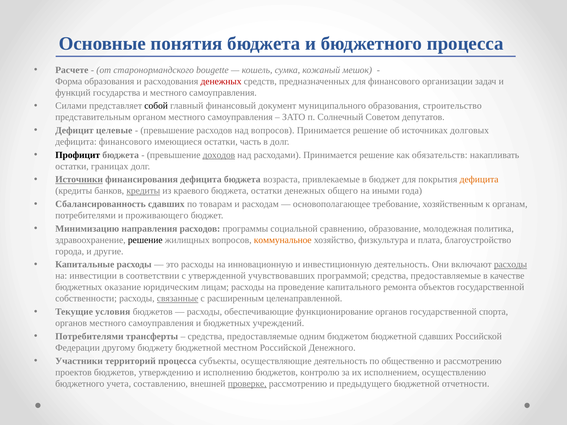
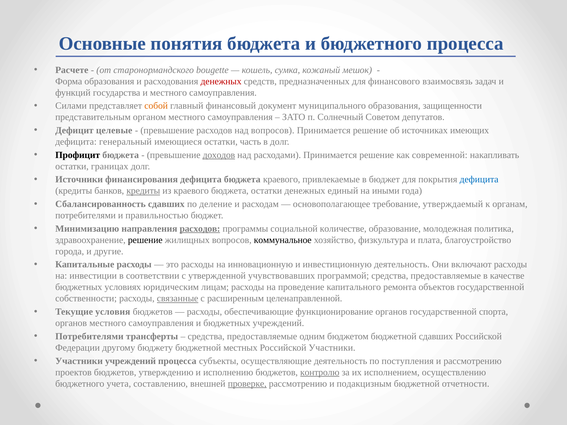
организации: организации -> взаимосвязь (447, 81)
собой colour: black -> orange (156, 106)
строительство: строительство -> защищенности (452, 106)
долговых: долговых -> имеющих (470, 130)
дефицита финансового: финансового -> генеральный (125, 142)
обязательств: обязательств -> современной (440, 155)
Источники underline: present -> none (79, 180)
бюджета возраста: возраста -> краевого (282, 180)
дефицита colour: orange -> blue (479, 180)
общего: общего -> единый (343, 191)
товарам: товарам -> деление (216, 204)
хозяйственным: хозяйственным -> утверждаемый (453, 204)
проживающего: проживающего -> правильностью (157, 216)
расходов underline: none -> present (200, 229)
сравнению: сравнению -> количестве (343, 229)
коммунальное colour: orange -> black (283, 240)
расходы underline: present -> none (511, 265)
оказание: оказание -> условиях (123, 287)
местном: местном -> местных (240, 348)
Российской Денежного: Денежного -> Участники (332, 348)
Участники территорий: территорий -> учреждений (130, 361)
общественно: общественно -> поступления (408, 361)
контролю underline: none -> present (320, 372)
предыдущего: предыдущего -> подакцизным (364, 384)
